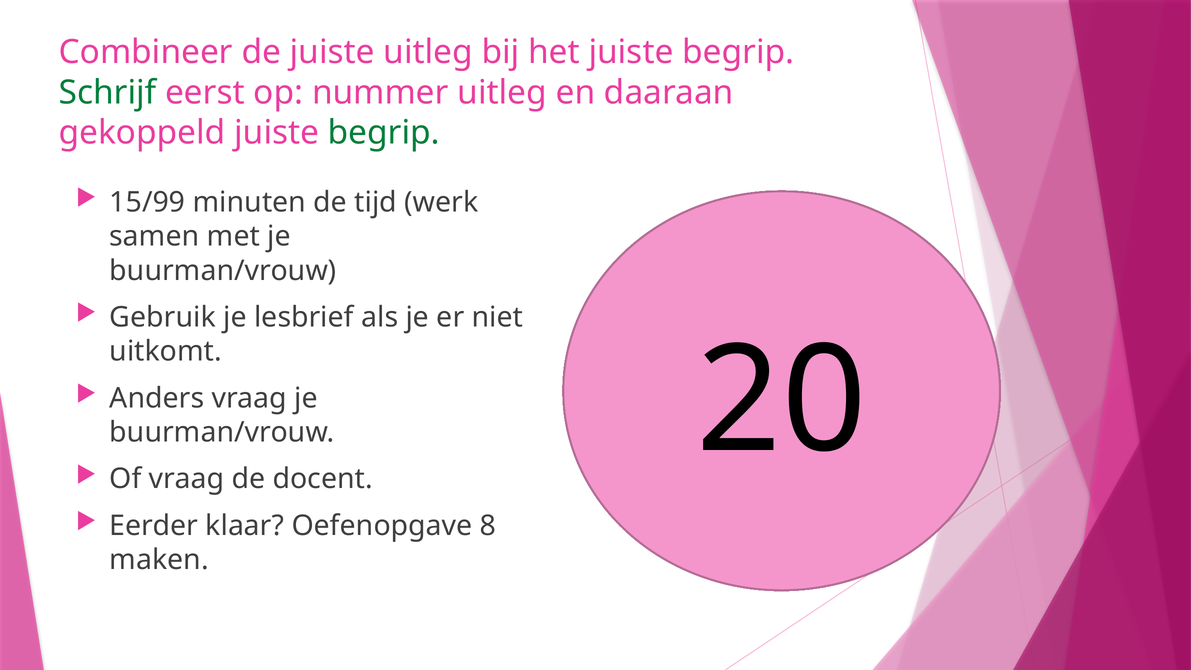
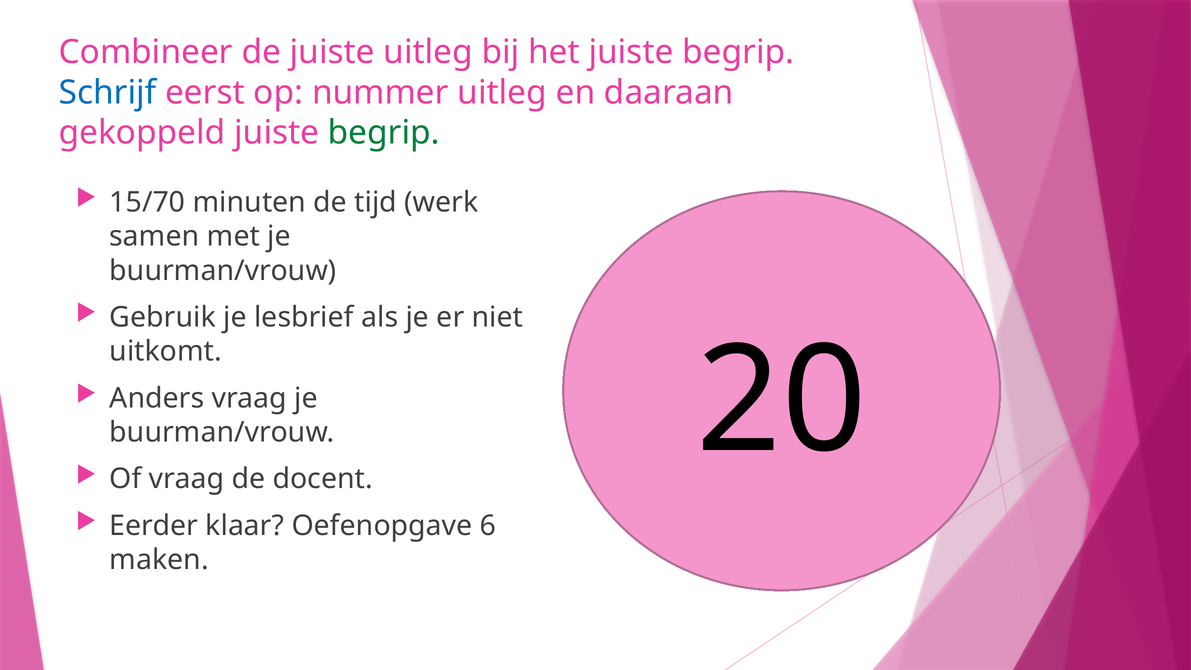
Schrijf colour: green -> blue (108, 93)
15/99: 15/99 -> 15/70 (147, 202)
8: 8 -> 6 (488, 526)
